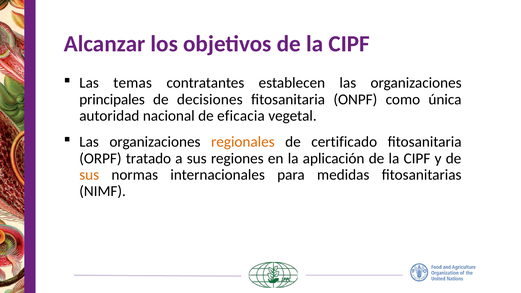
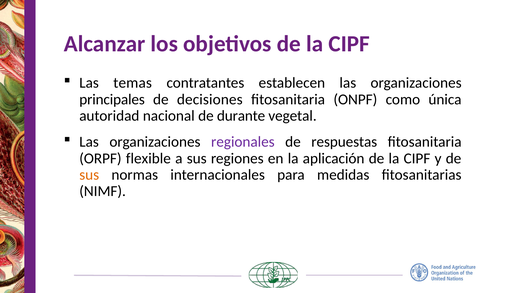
eficacia: eficacia -> durante (241, 116)
regionales colour: orange -> purple (243, 142)
certificado: certificado -> respuestas (344, 142)
tratado: tratado -> flexible (148, 158)
